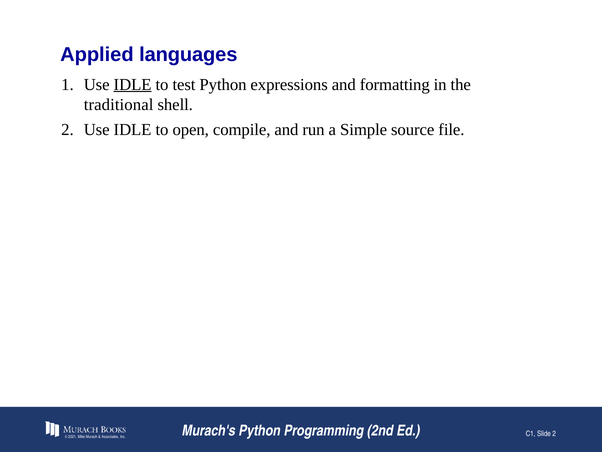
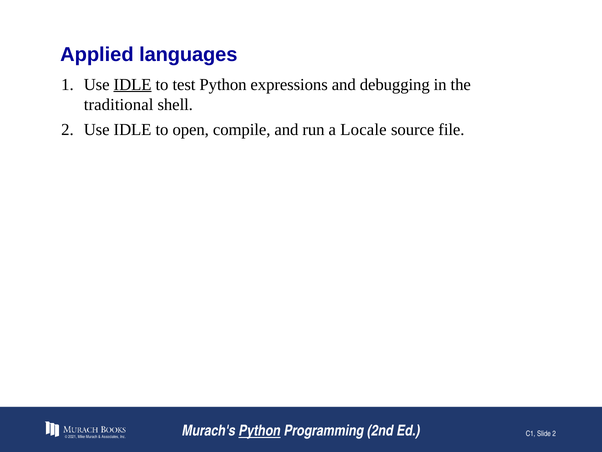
formatting: formatting -> debugging (395, 84)
Simple: Simple -> Locale (363, 130)
Python underline: none -> present (260, 430)
